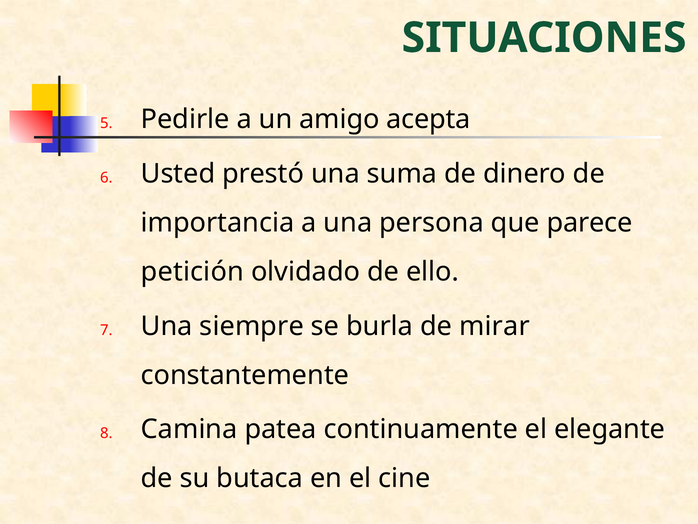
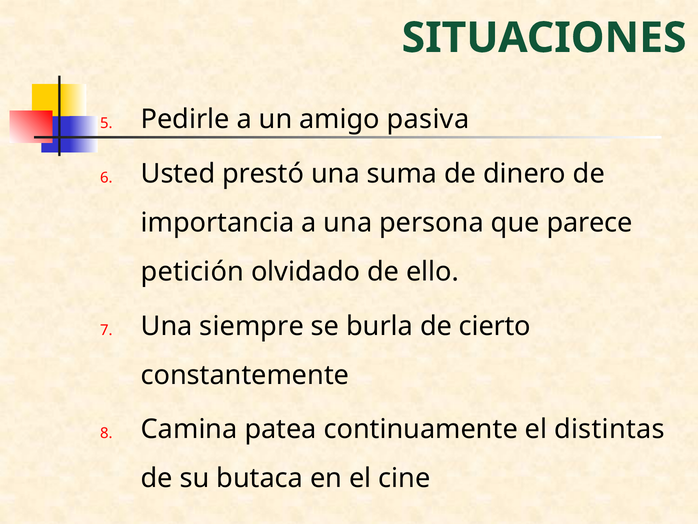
acepta: acepta -> pasiva (428, 119)
mirar: mirar -> cierto (495, 326)
elegante: elegante -> distintas (609, 429)
